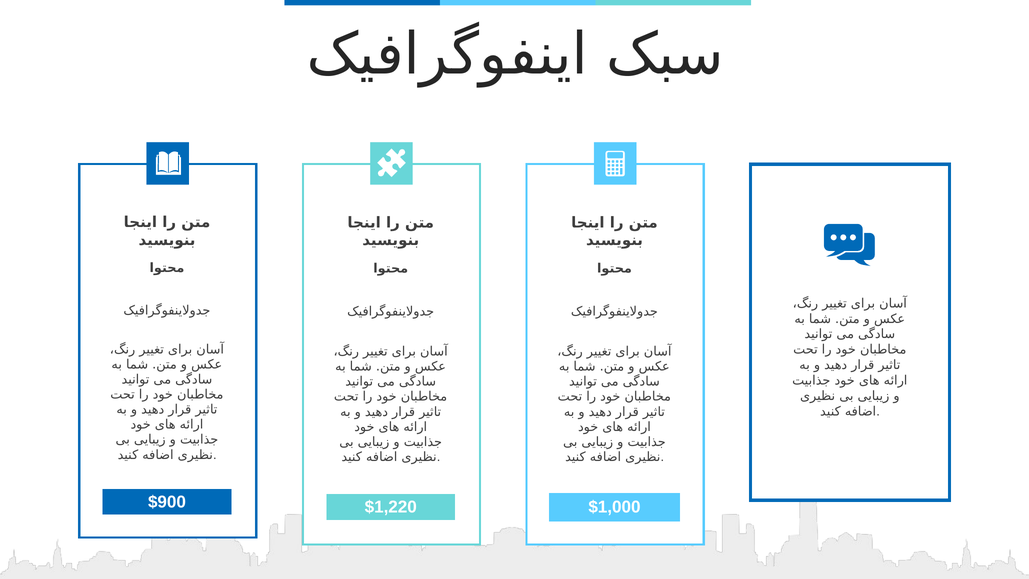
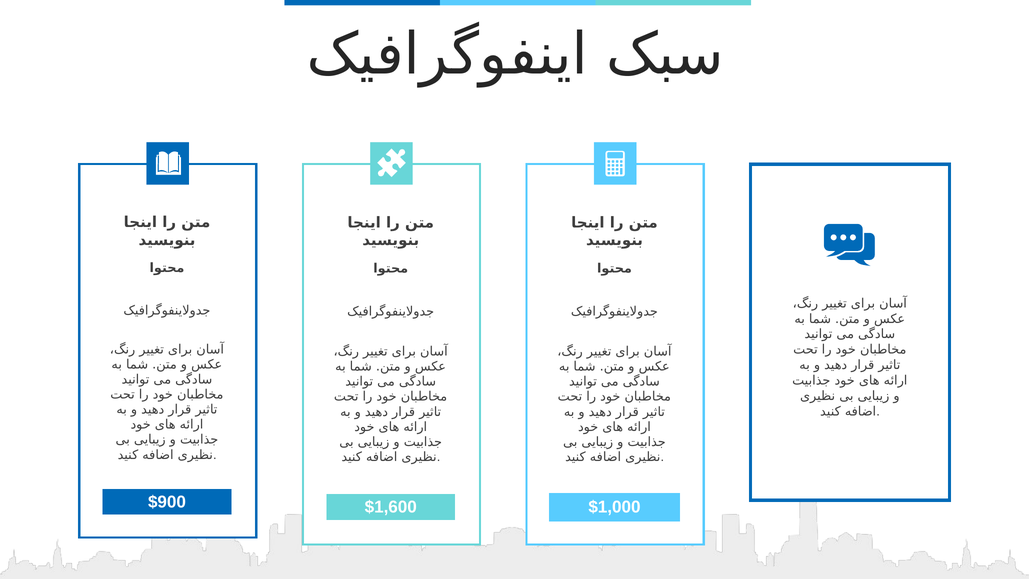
$1,220: $1,220 -> $1,600 (391, 507)
